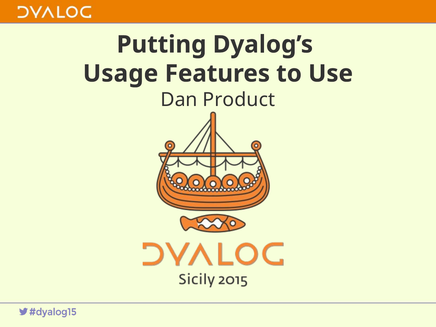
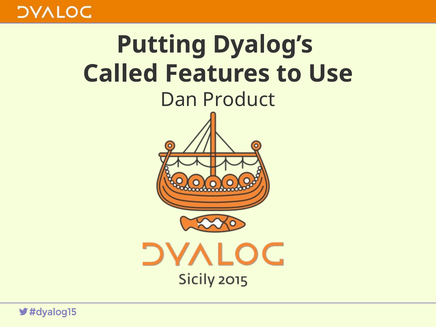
Usage: Usage -> Called (121, 74)
